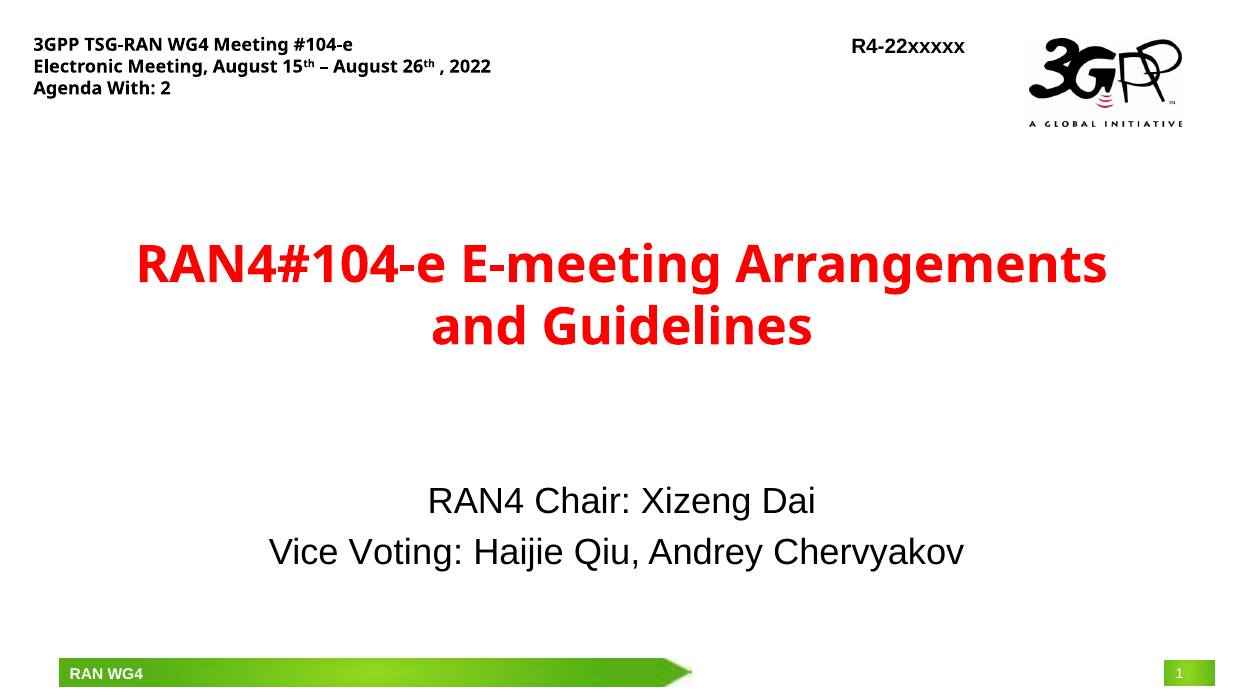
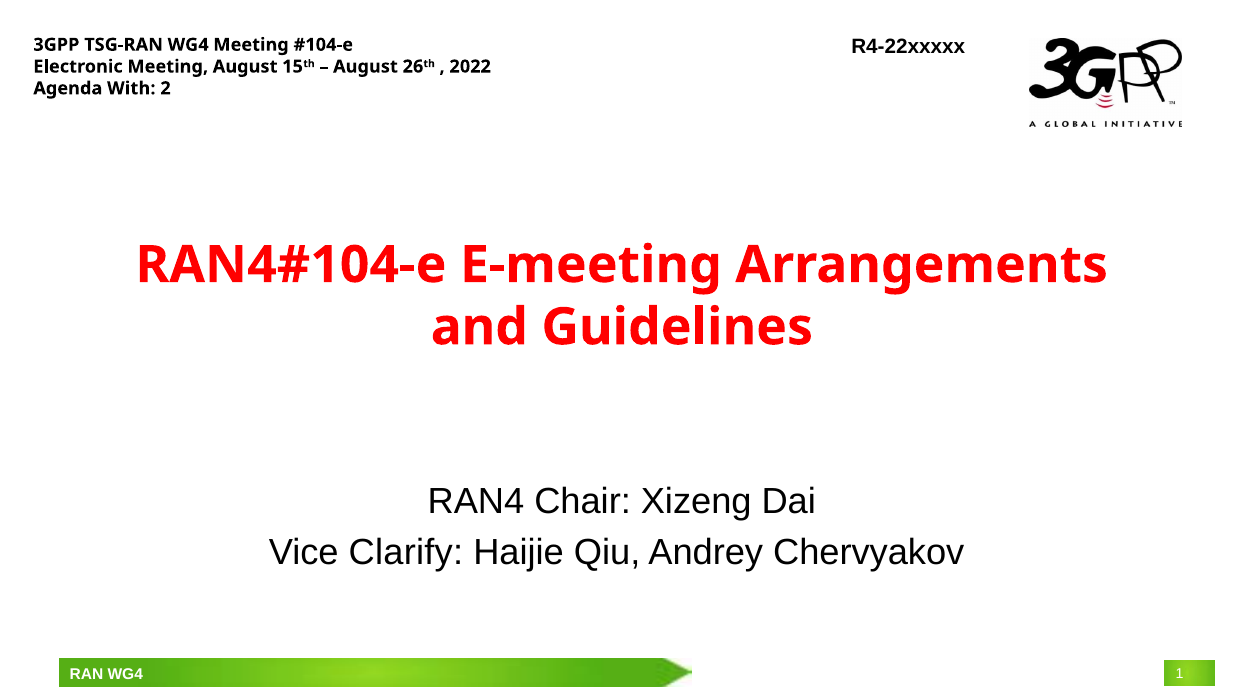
Voting: Voting -> Clarify (406, 552)
